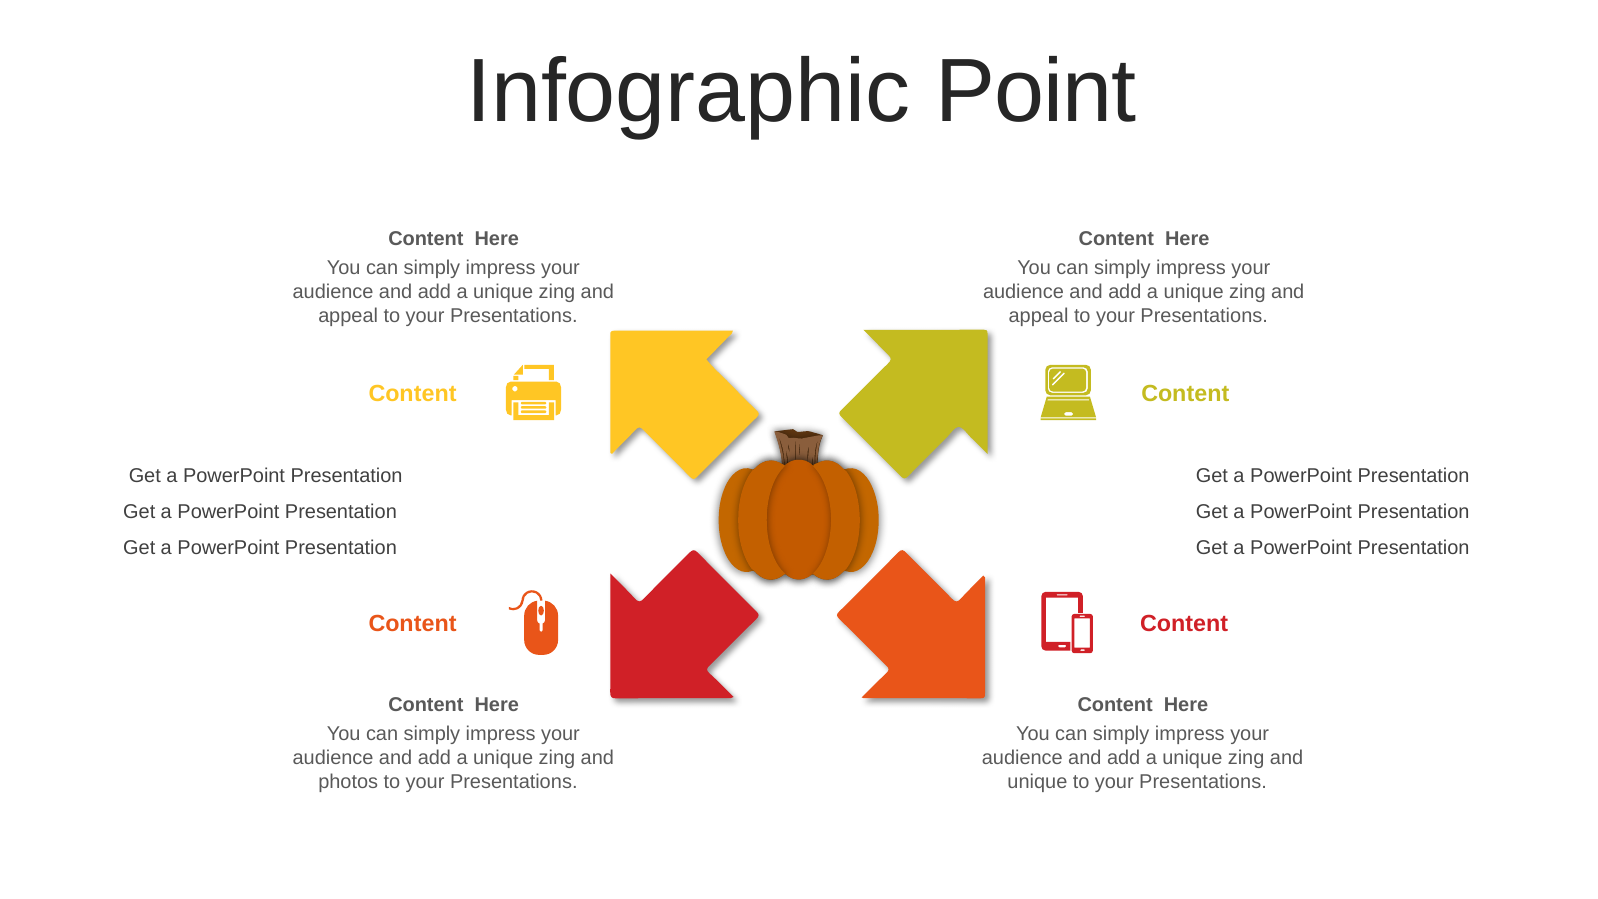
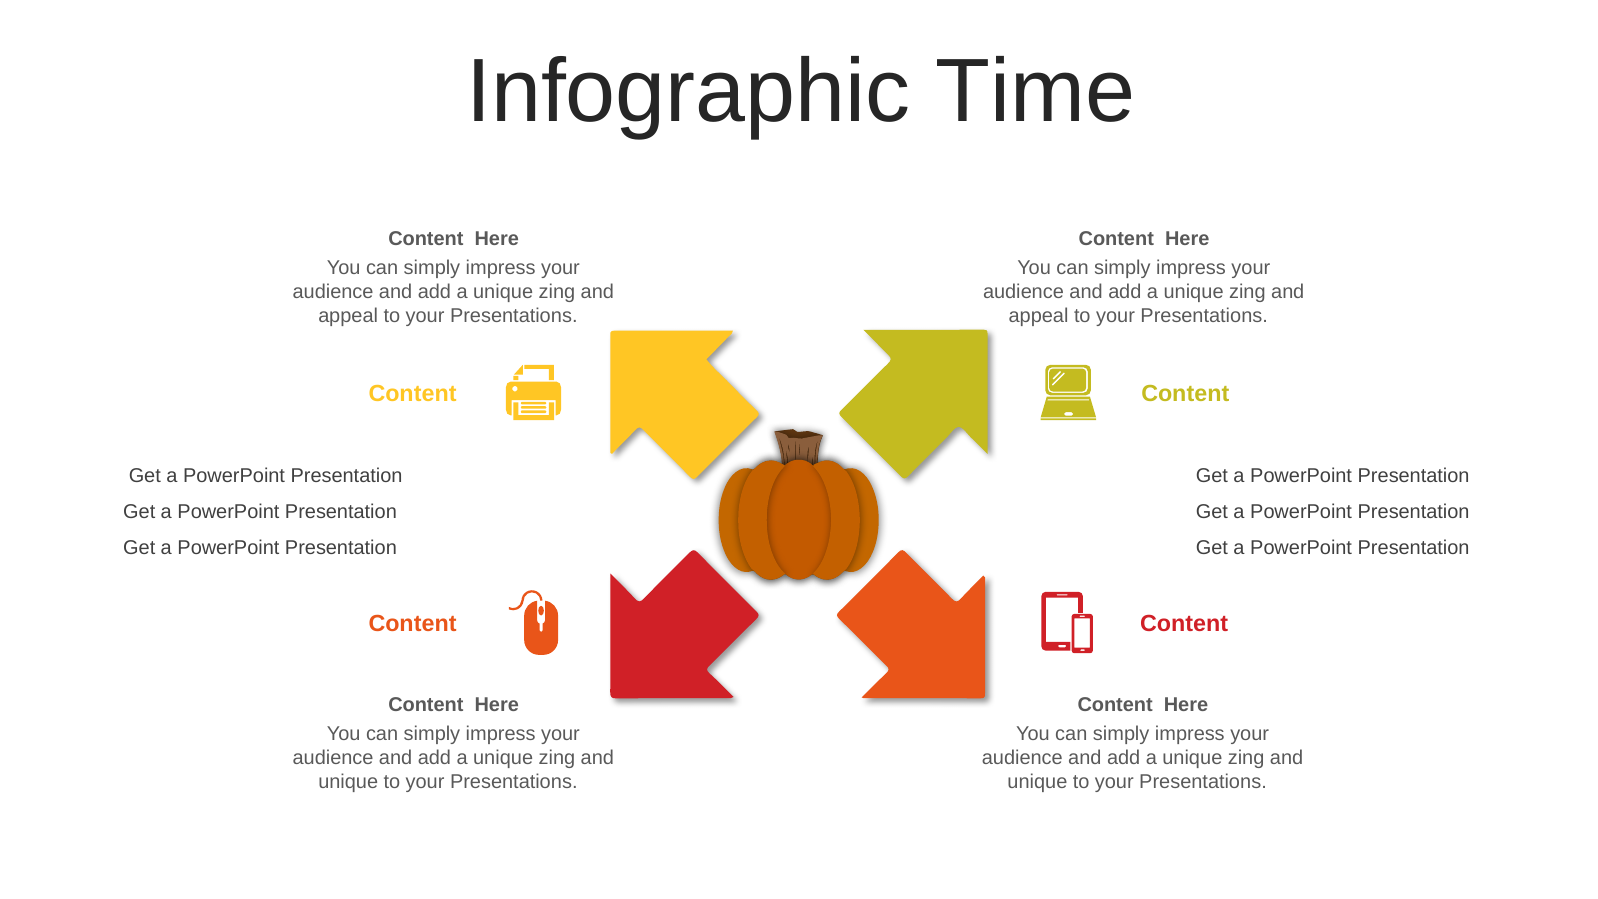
Point: Point -> Time (1035, 91)
photos: photos -> unique (348, 781)
